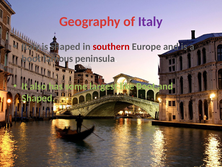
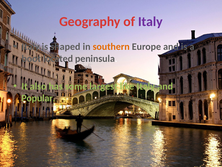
southern colour: red -> orange (111, 47)
famous: famous -> located (58, 58)
like Boot: Boot -> Italy (146, 86)
Shaped: Shaped -> Popular (38, 98)
